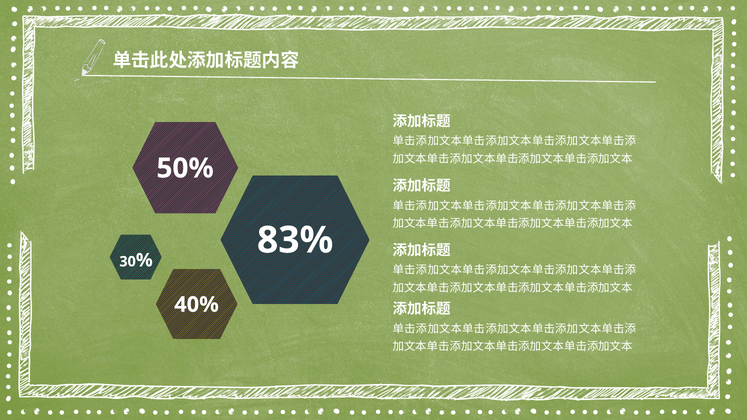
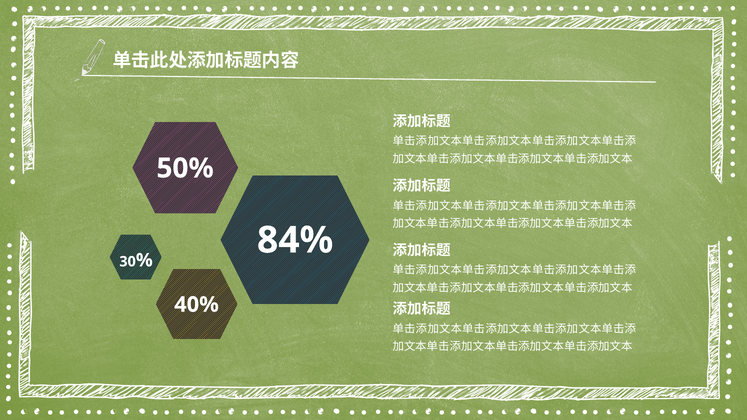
83%: 83% -> 84% (295, 240)
